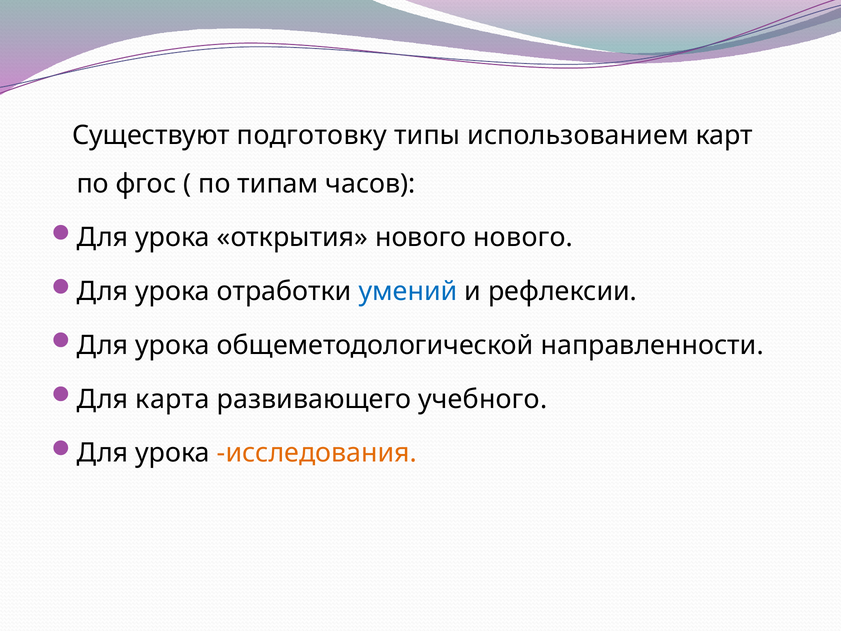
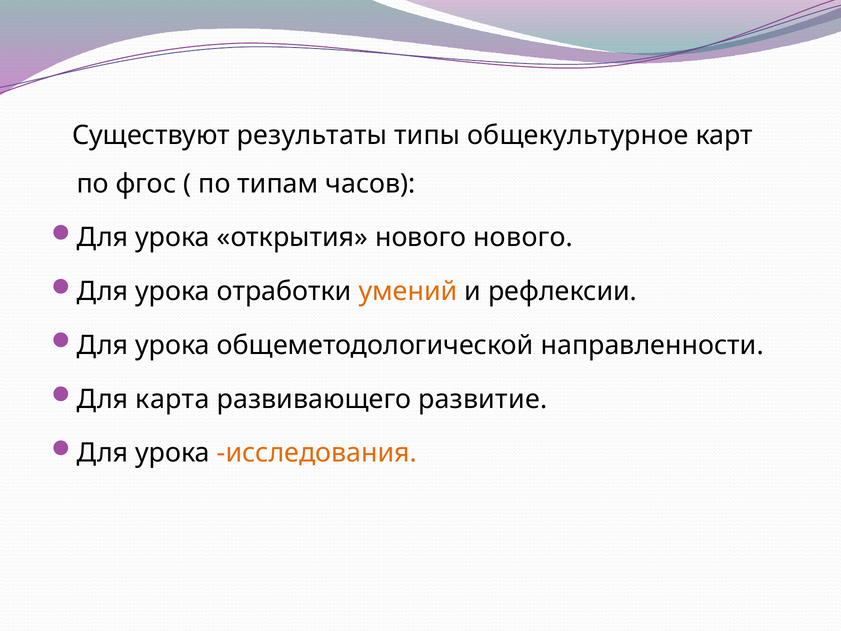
подготовку: подготовку -> результаты (312, 135)
использованием: использованием -> общекультурное (578, 135)
умений colour: blue -> orange (408, 291)
учебного: учебного -> развитие (483, 399)
